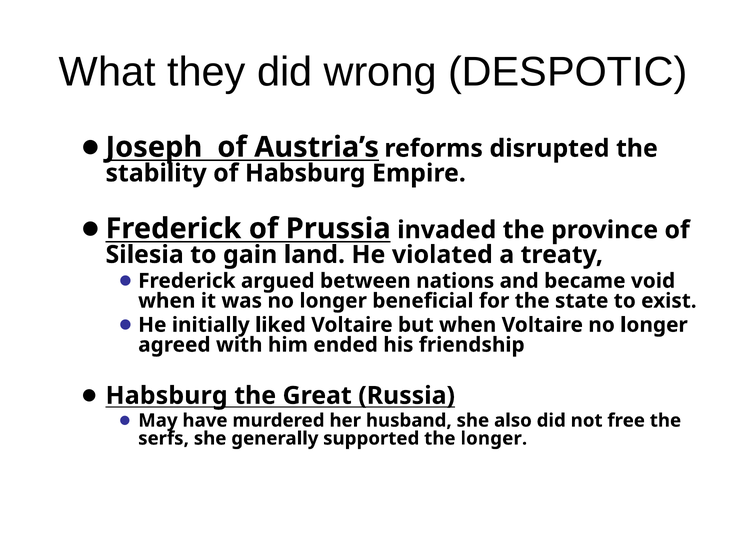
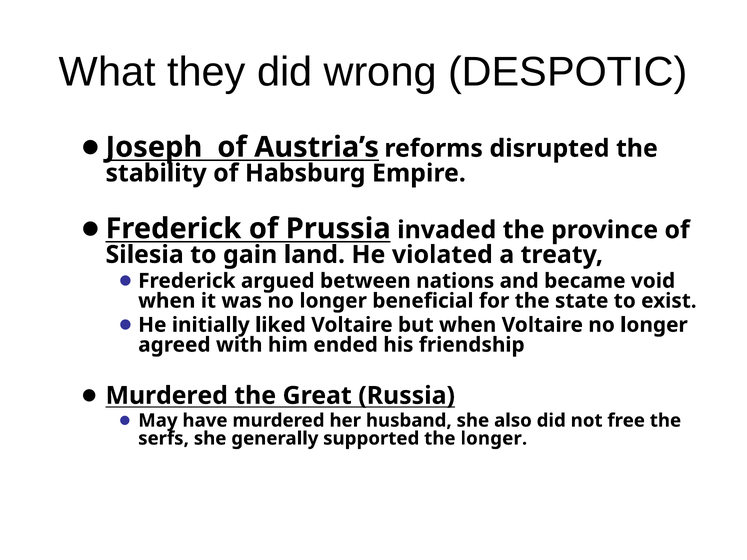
Habsburg: Habsburg -> Murdered (167, 396)
